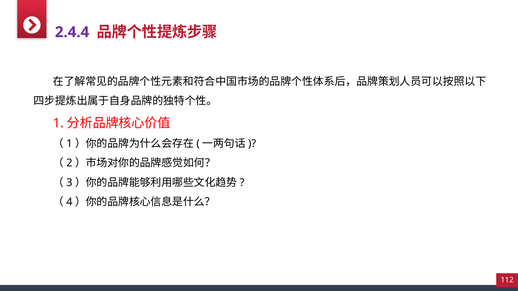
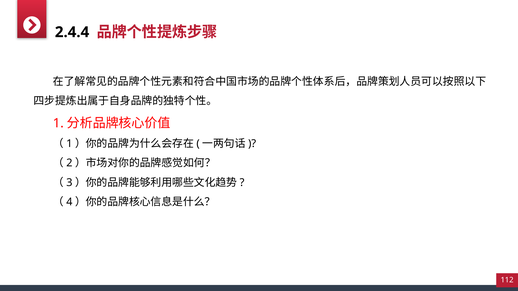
2.4.4 colour: purple -> black (72, 32)
